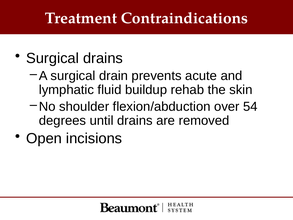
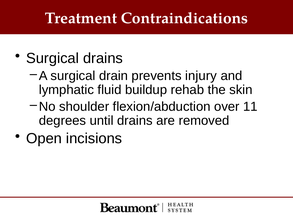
acute: acute -> injury (201, 76)
54: 54 -> 11 (250, 106)
